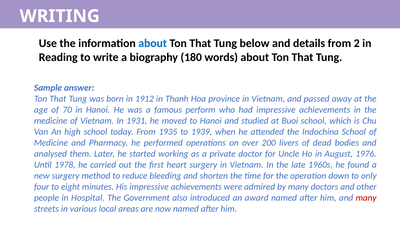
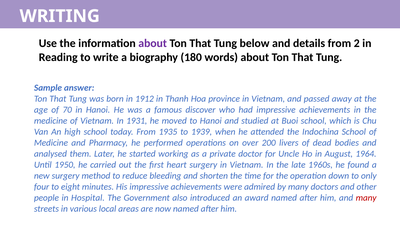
about colour: blue -> purple (153, 43)
perform: perform -> discover (201, 110)
1976: 1976 -> 1964 (366, 154)
1978: 1978 -> 1950 (65, 165)
